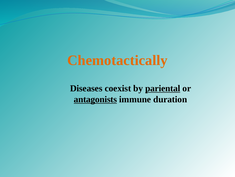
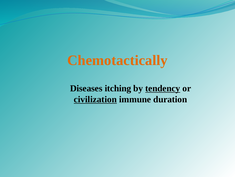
coexist: coexist -> itching (118, 88)
pariental: pariental -> tendency (163, 88)
antagonists: antagonists -> civilization (95, 99)
